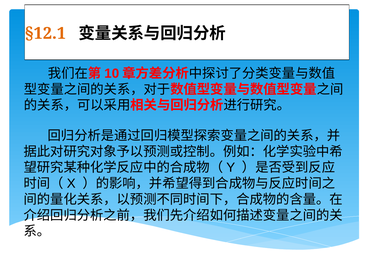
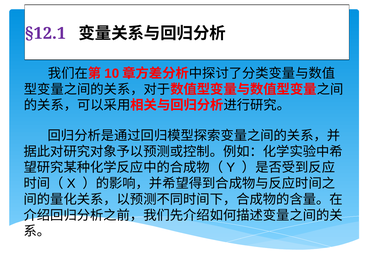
§12.1 colour: orange -> purple (45, 33)
